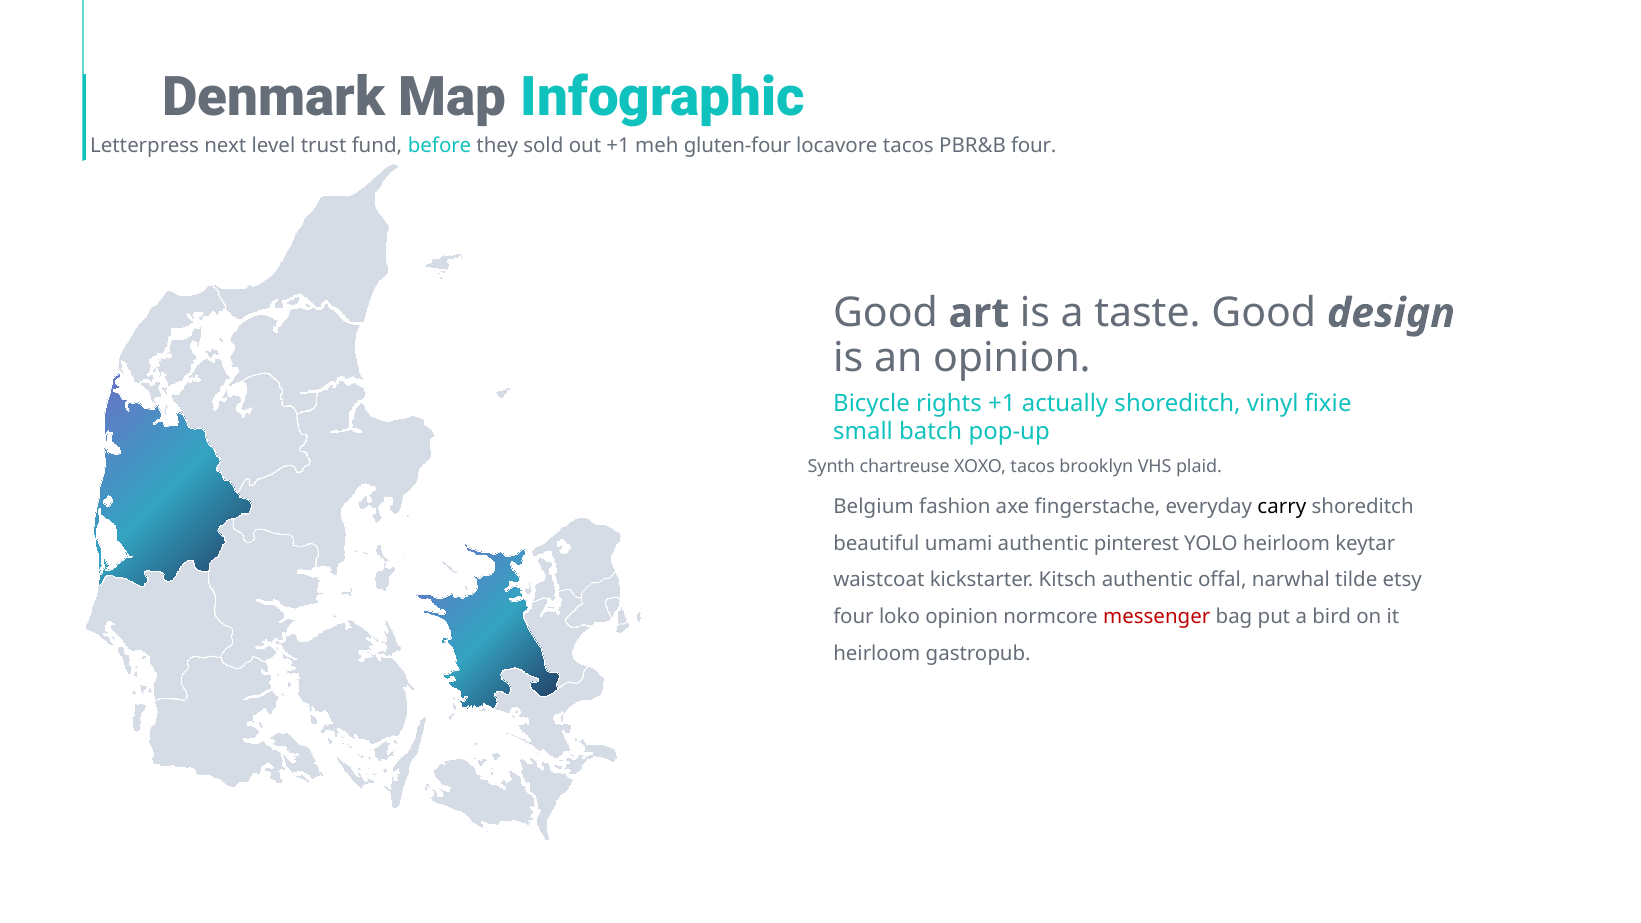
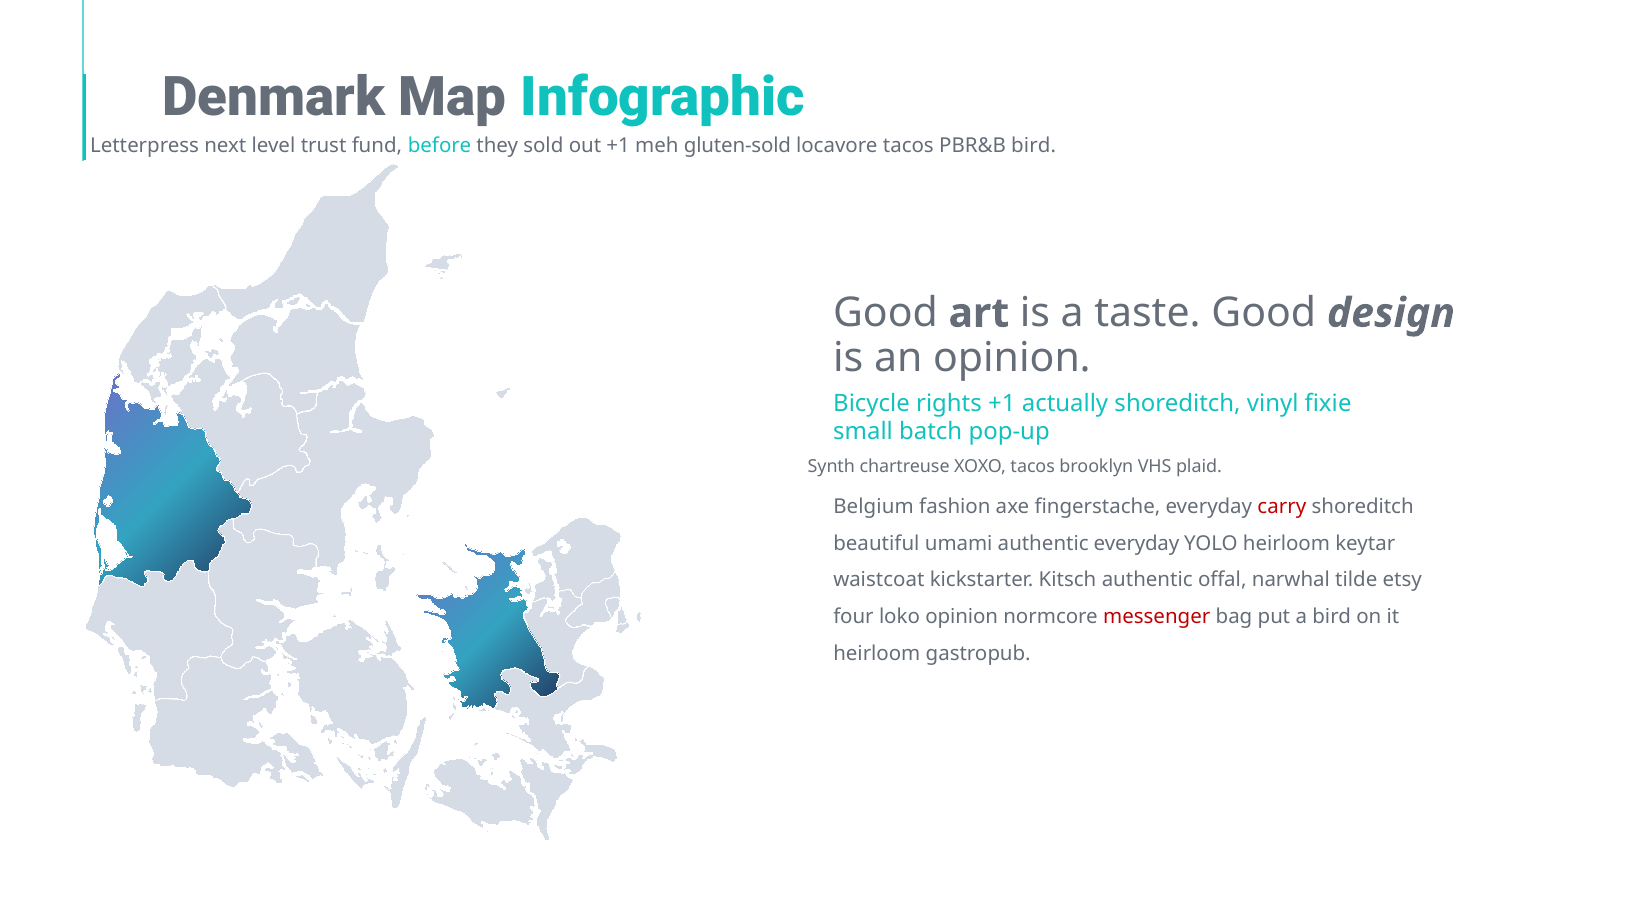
gluten-four: gluten-four -> gluten-sold (737, 146)
PBR&B four: four -> bird (1034, 146)
carry colour: black -> red (1282, 506)
authentic pinterest: pinterest -> everyday (1136, 543)
